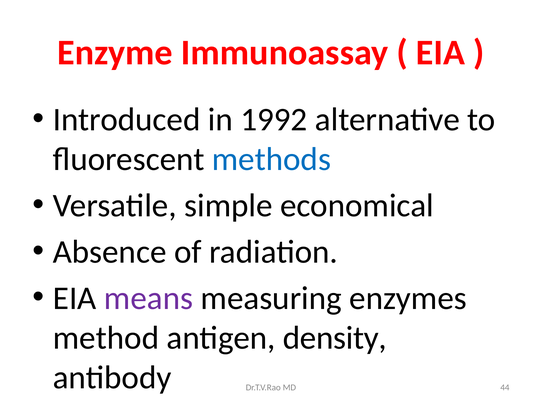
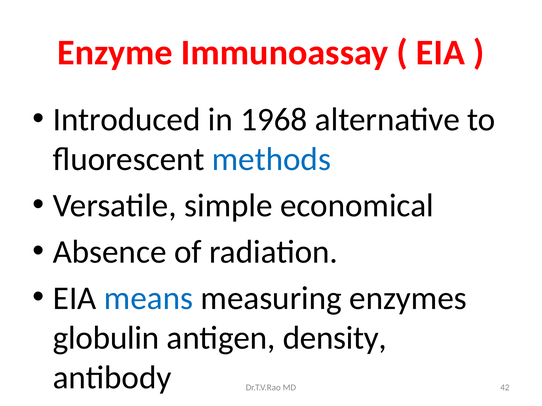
1992: 1992 -> 1968 (274, 120)
means colour: purple -> blue (149, 299)
method: method -> globulin (106, 338)
44: 44 -> 42 (505, 388)
